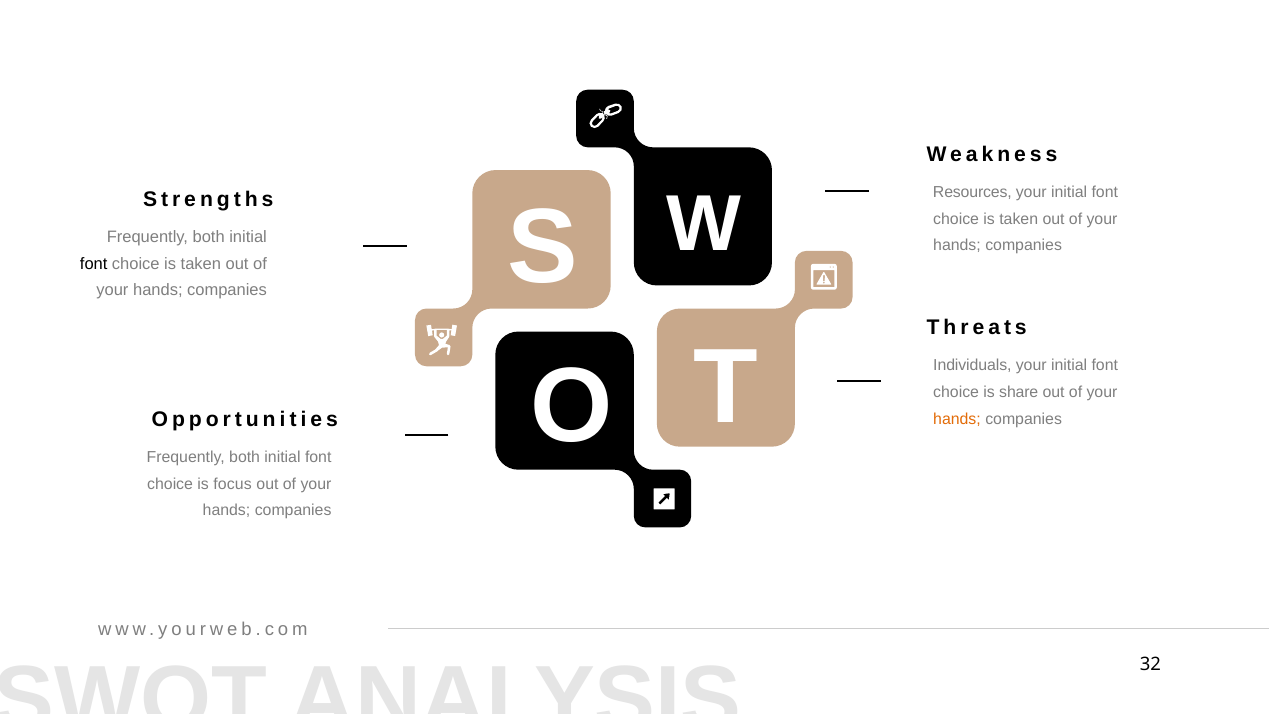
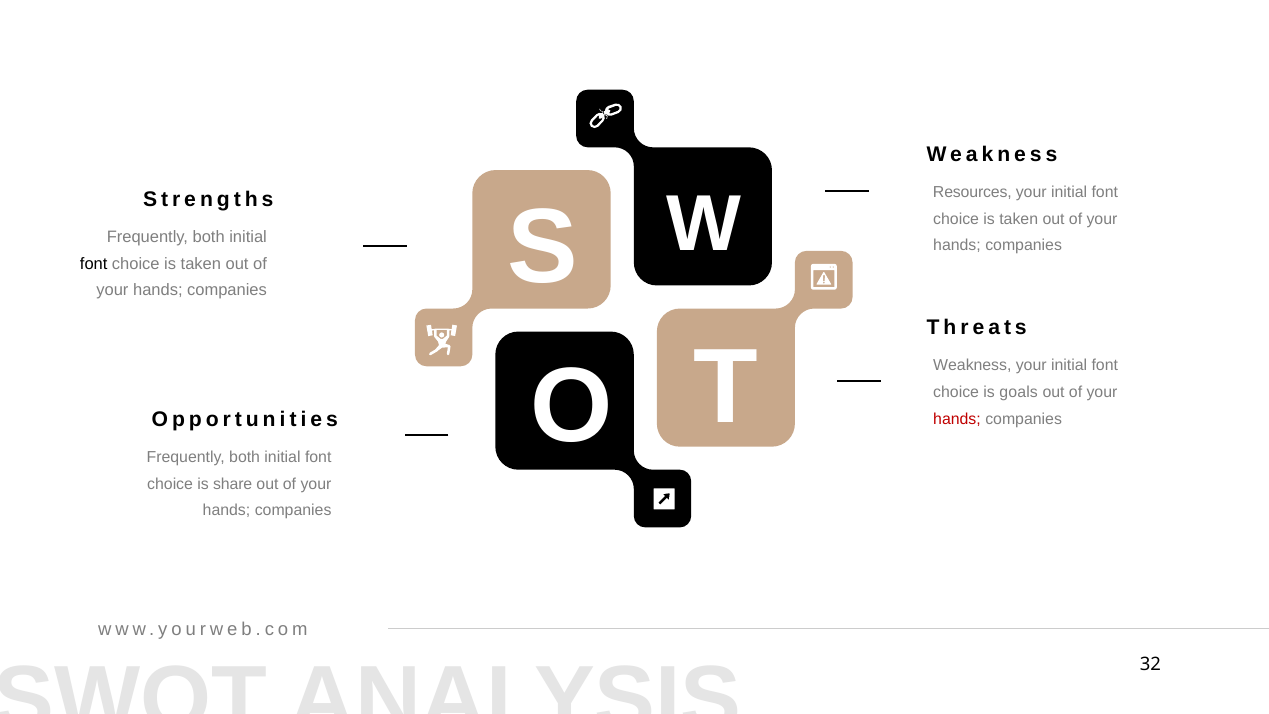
Individuals: Individuals -> Weakness (972, 366)
share: share -> goals (1019, 392)
hands colour: orange -> red (957, 419)
focus: focus -> share (233, 484)
